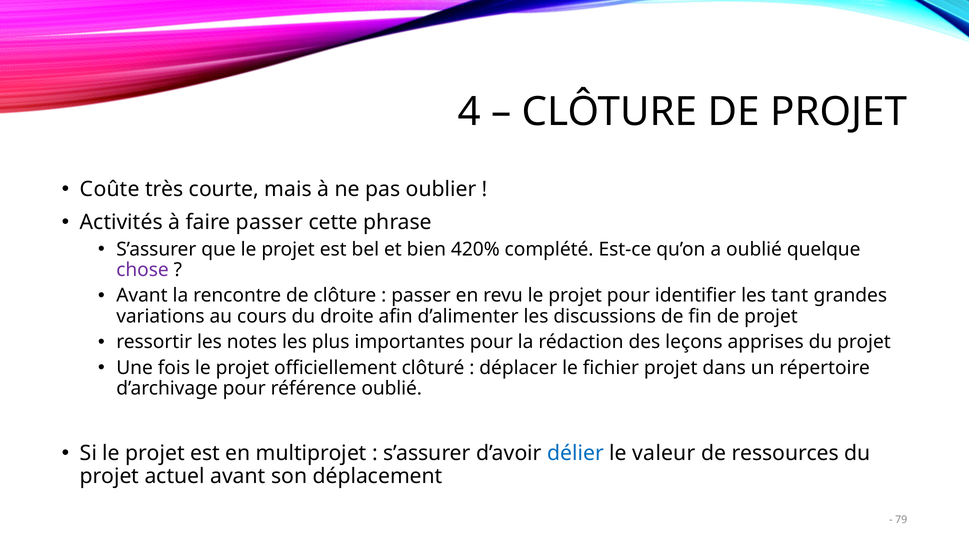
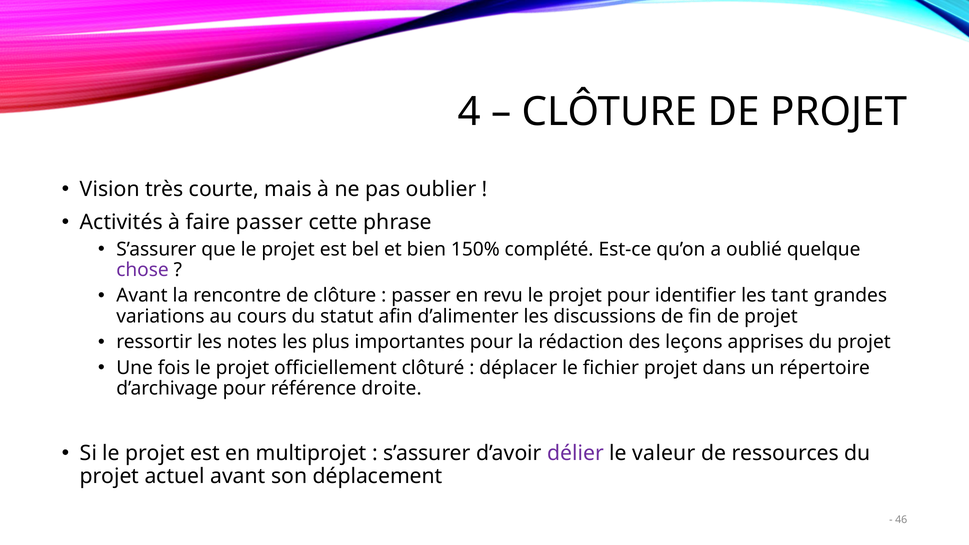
Coûte: Coûte -> Vision (110, 189)
420%: 420% -> 150% (475, 249)
droite: droite -> statut (347, 316)
référence oublié: oublié -> droite (392, 389)
délier colour: blue -> purple (575, 453)
79: 79 -> 46 (901, 520)
